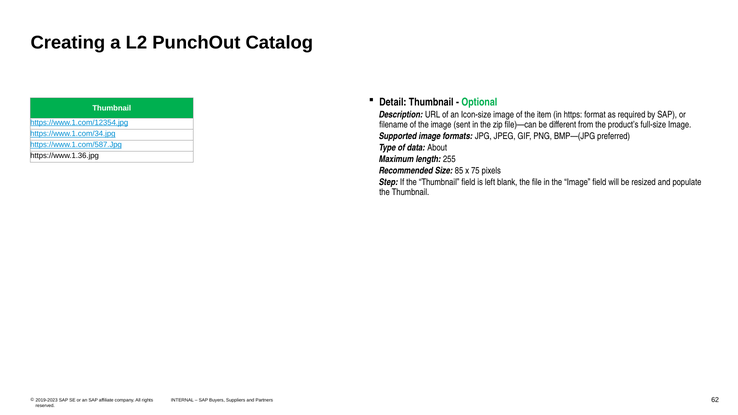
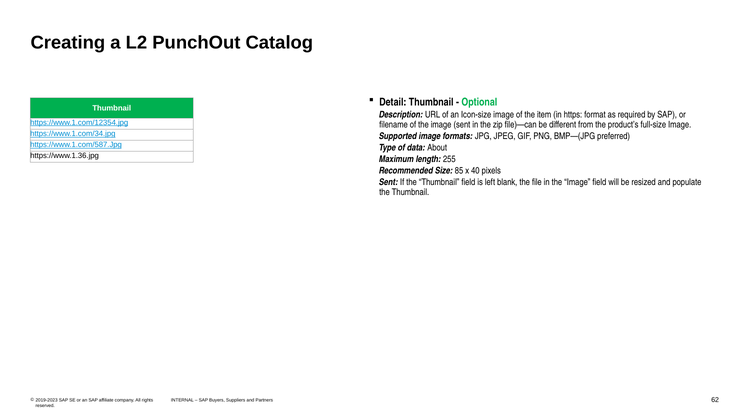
75: 75 -> 40 (475, 171)
Step: Step -> Sent (388, 182)
